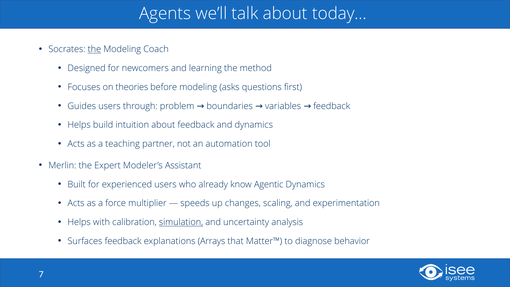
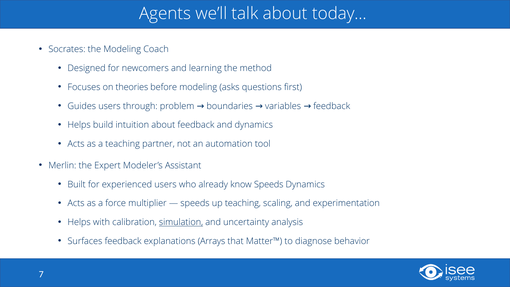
the underline: present -> none (94, 49)
know Agentic: Agentic -> Speeds (269, 184)
up changes: changes -> teaching (243, 203)
